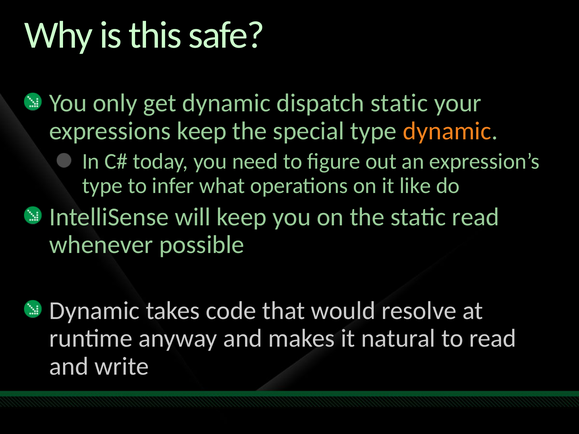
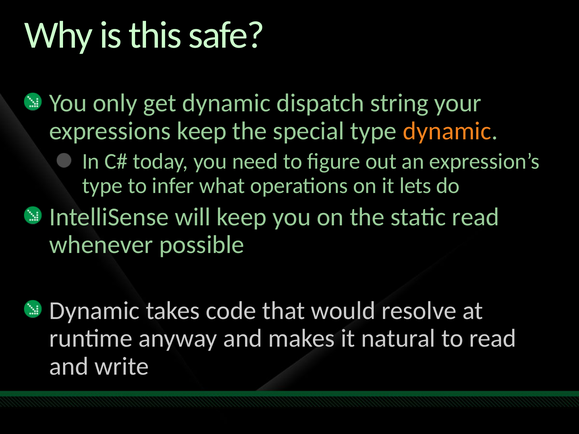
dispatch static: static -> string (399, 103)
like: like -> lets (415, 186)
